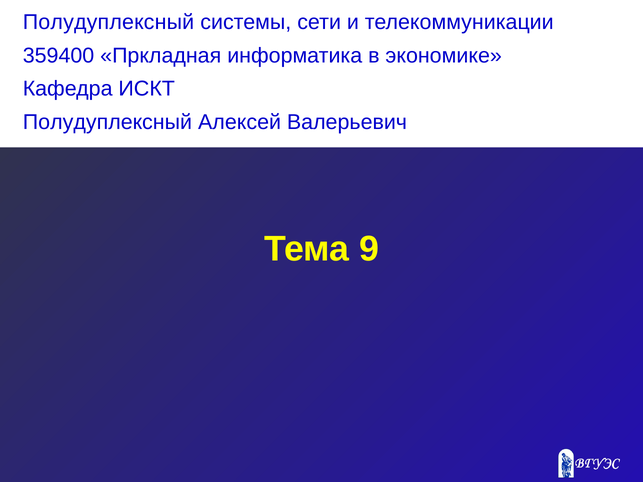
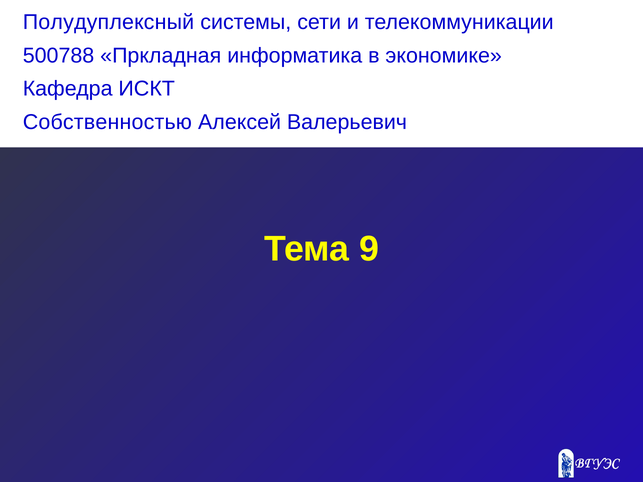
359400: 359400 -> 500788 (59, 55)
Полудуплексный: Полудуплексный -> Собственностью (107, 122)
